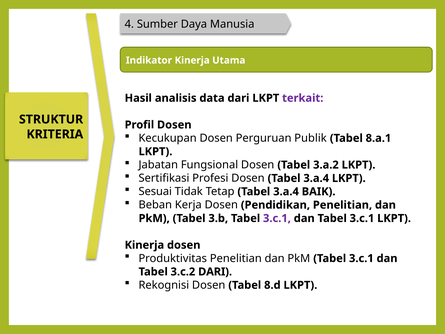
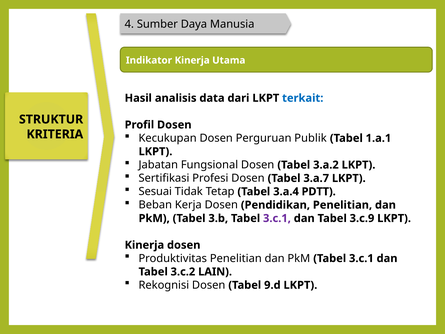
terkait colour: purple -> blue (303, 98)
8.a.1: 8.a.1 -> 1.a.1 (378, 138)
Dosen Tabel 3.a.4: 3.a.4 -> 3.a.7 (316, 178)
BAIK: BAIK -> PDTT (319, 191)
dan Tabel 3.c.1: 3.c.1 -> 3.c.9 (362, 218)
3.c.2 DARI: DARI -> LAIN (215, 272)
8.d: 8.d -> 9.d (272, 285)
